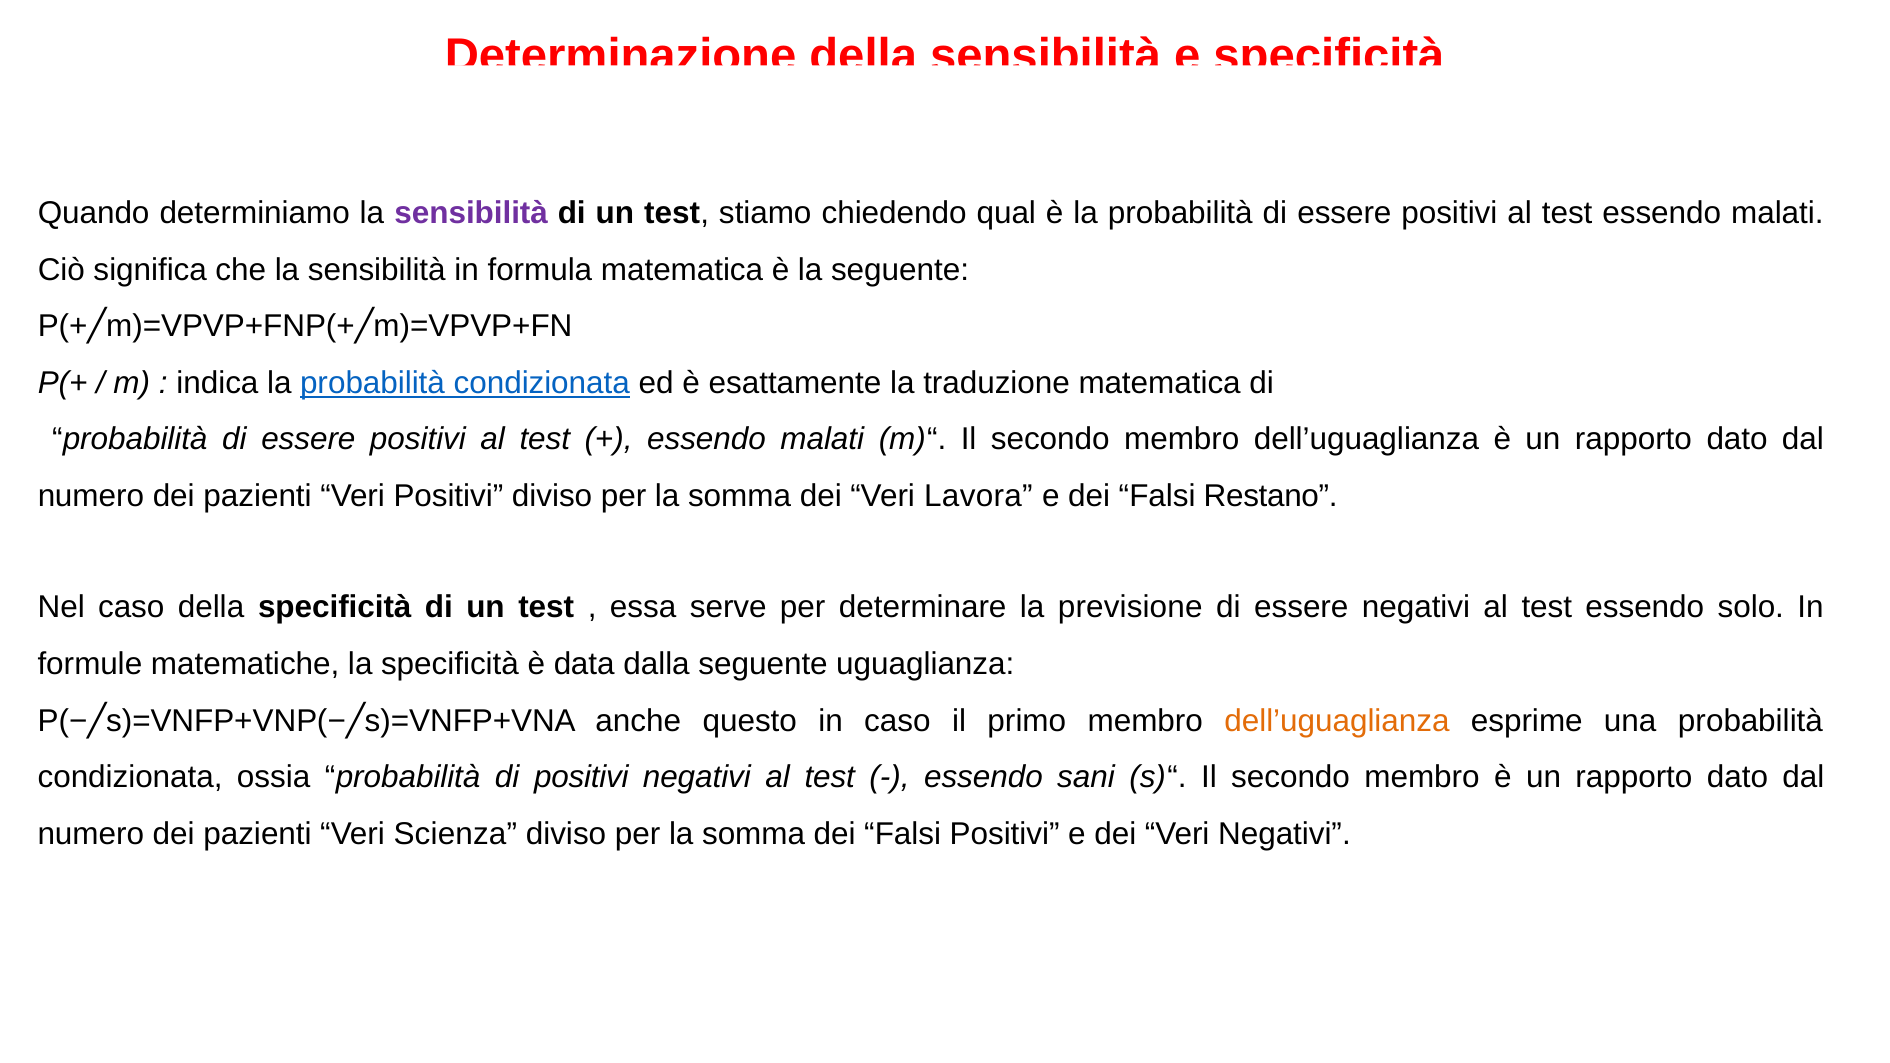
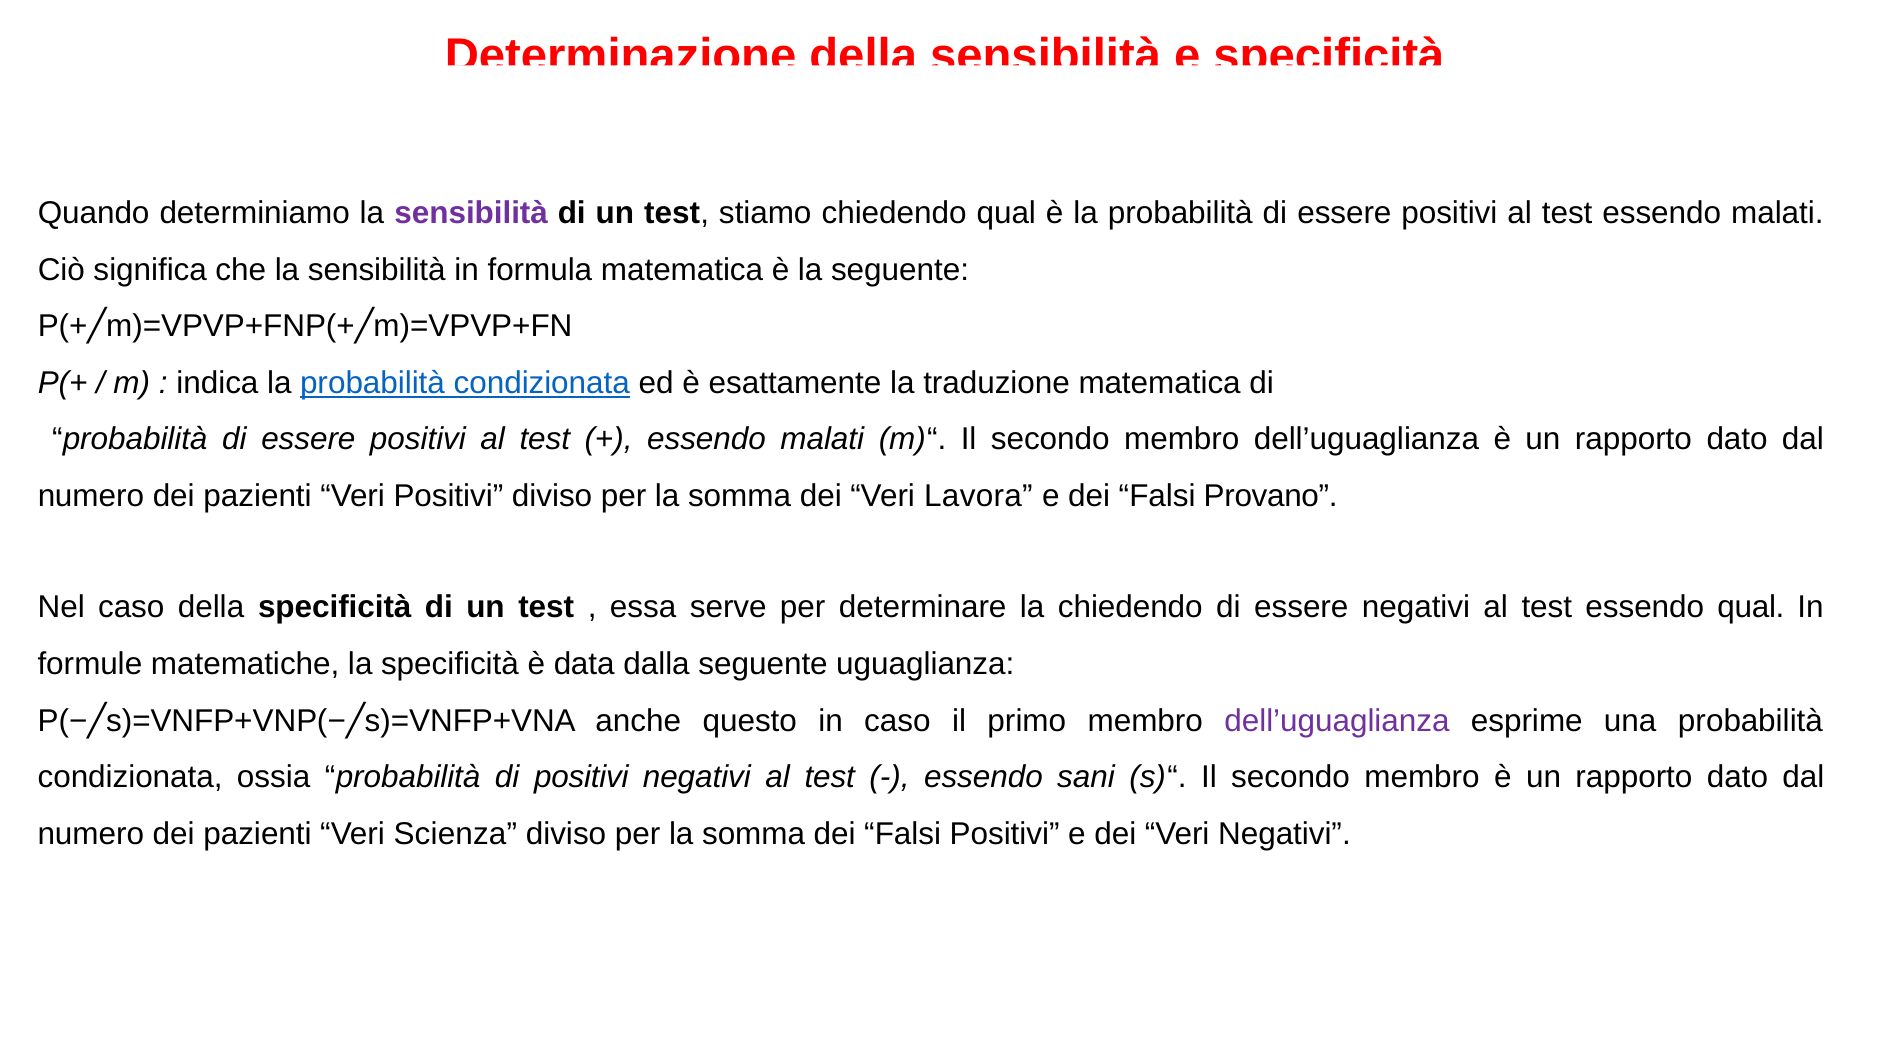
Restano: Restano -> Provano (1271, 496)
la previsione: previsione -> chiedendo (1130, 608)
essendo solo: solo -> qual (1751, 608)
dell’uguaglianza colour: orange -> purple (1337, 721)
